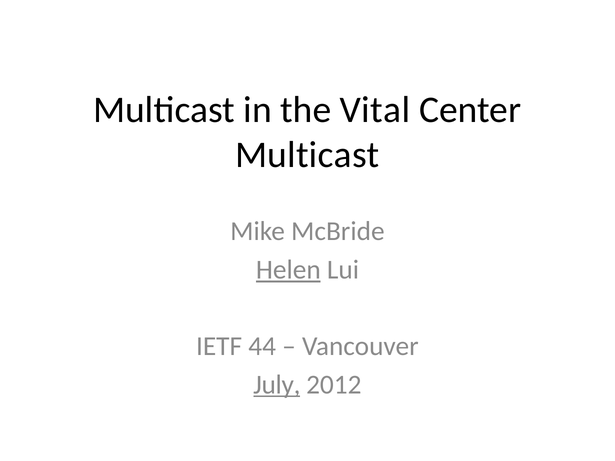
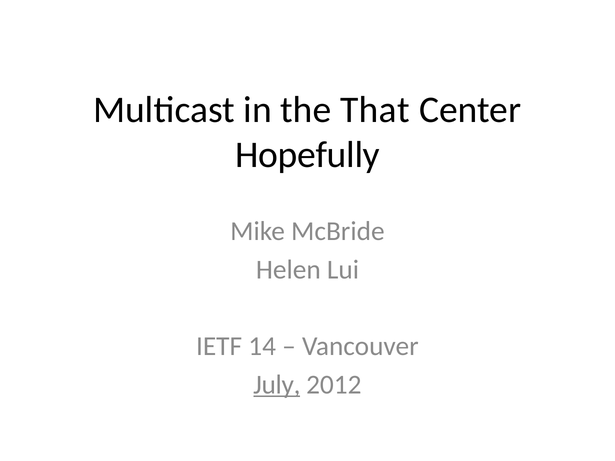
Vital: Vital -> That (375, 110)
Multicast: Multicast -> Hopefully (308, 155)
Helen underline: present -> none (288, 270)
44: 44 -> 14 (262, 346)
